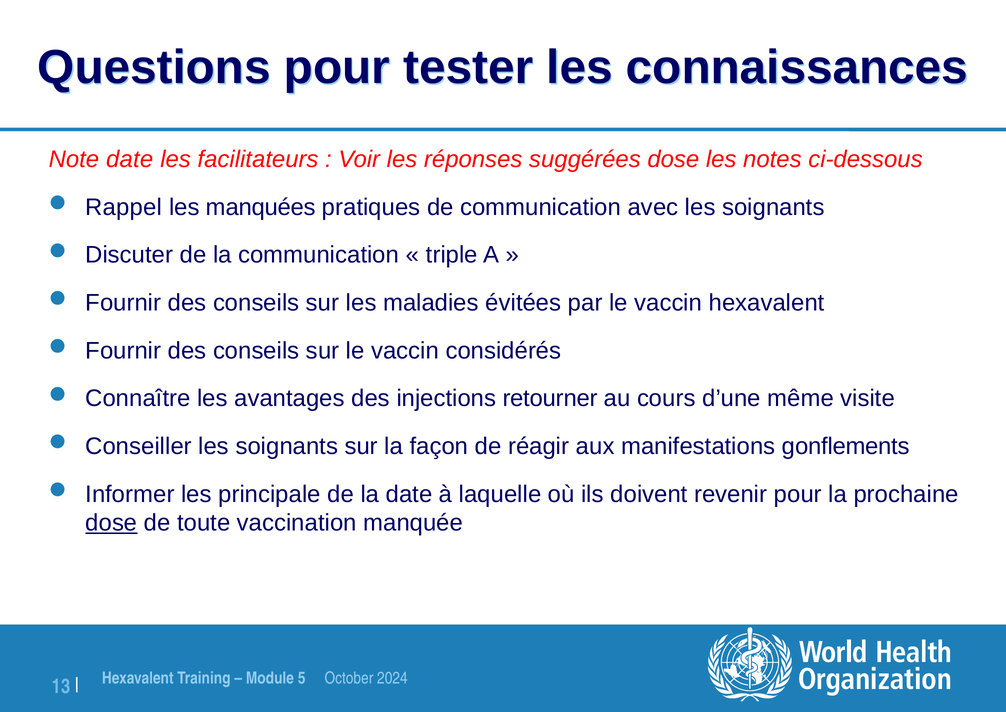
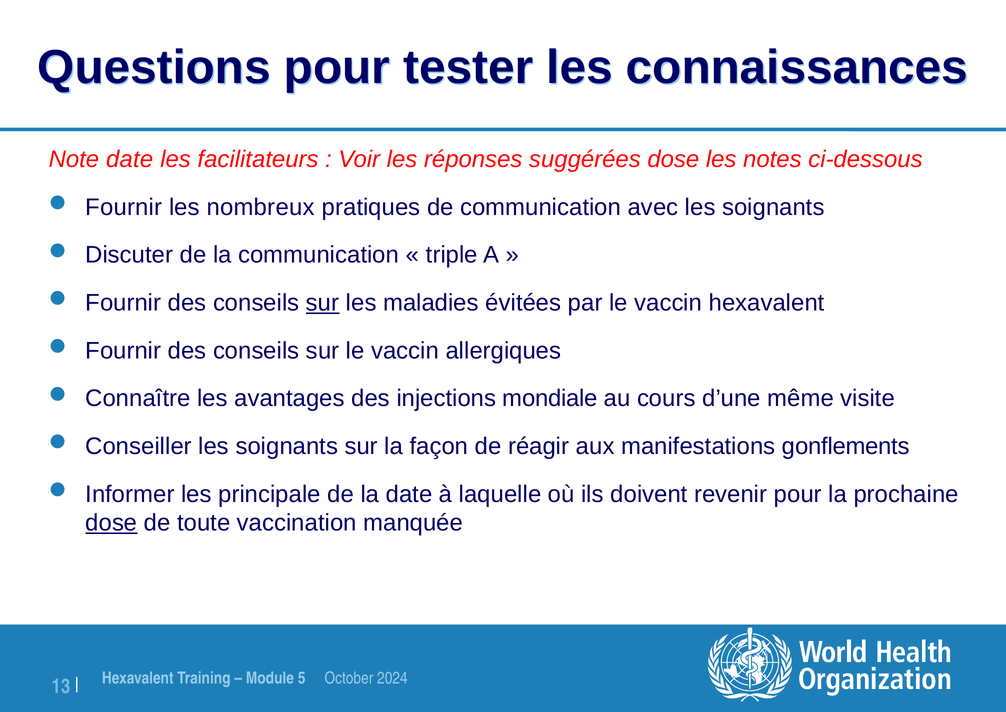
Rappel: Rappel -> Fournir (124, 207)
manquées: manquées -> nombreux (261, 207)
sur underline: none -> present (323, 303)
considérés: considérés -> allergiques (503, 350)
retourner: retourner -> mondiale (550, 398)
